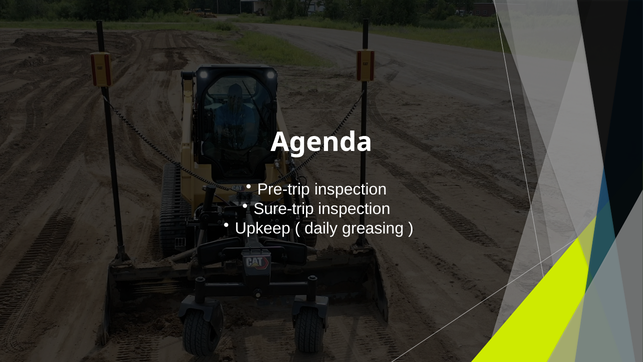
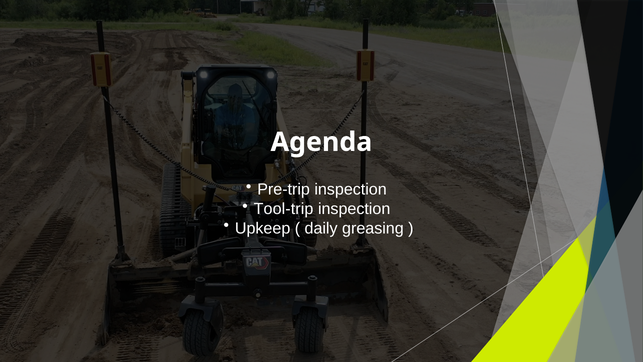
Sure-trip: Sure-trip -> Tool-trip (284, 209)
